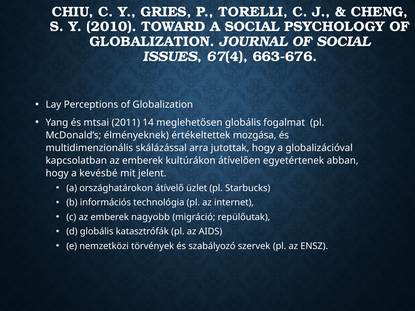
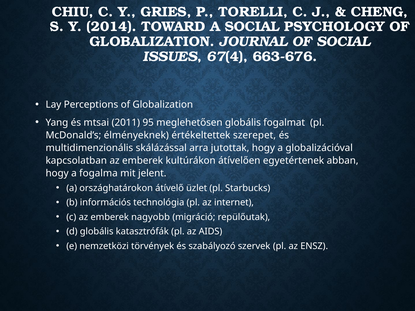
2010: 2010 -> 2014 (111, 27)
14: 14 -> 95 (148, 123)
mozgása: mozgása -> szerepet (255, 135)
kevésbé: kevésbé -> fogalma (98, 173)
